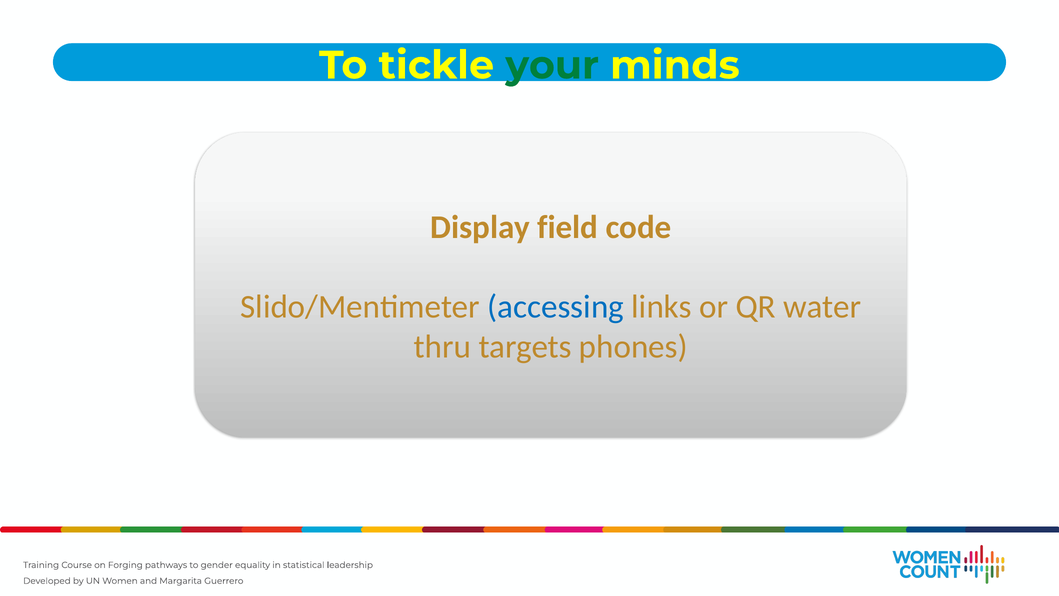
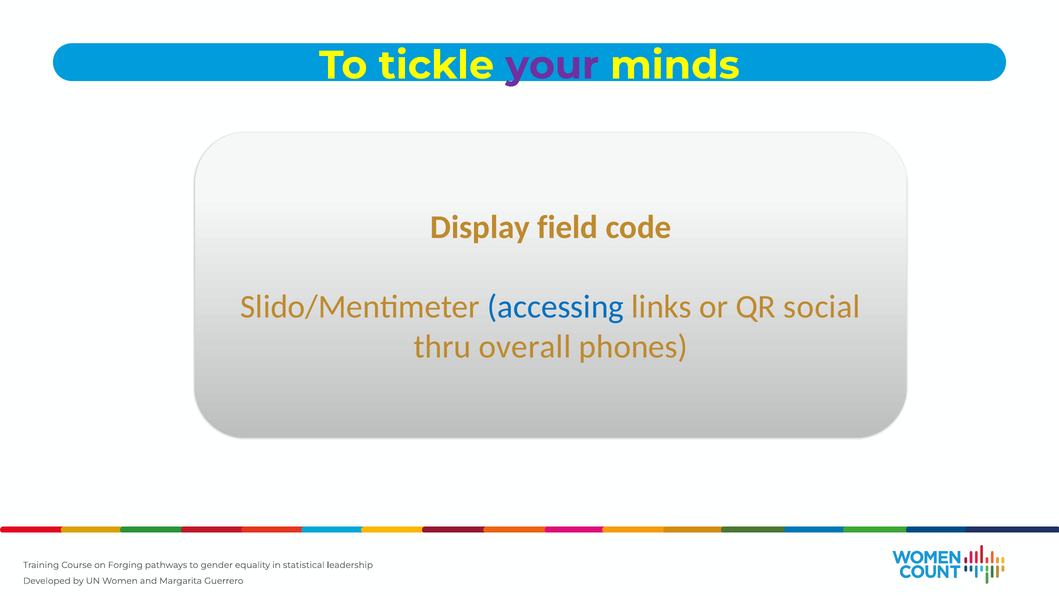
your colour: green -> purple (552, 65)
water: water -> social (822, 307)
targets: targets -> overall (525, 346)
